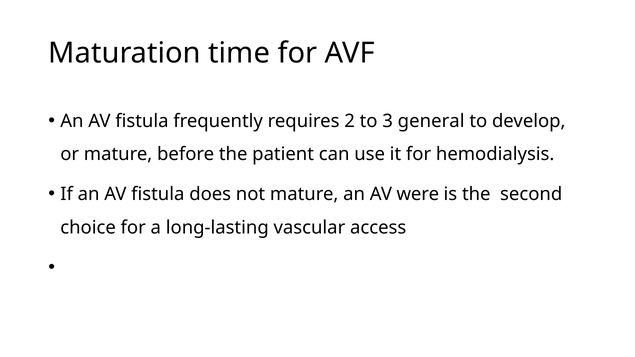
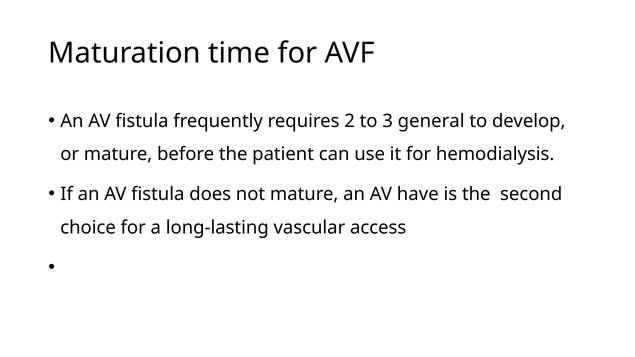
were: were -> have (418, 194)
